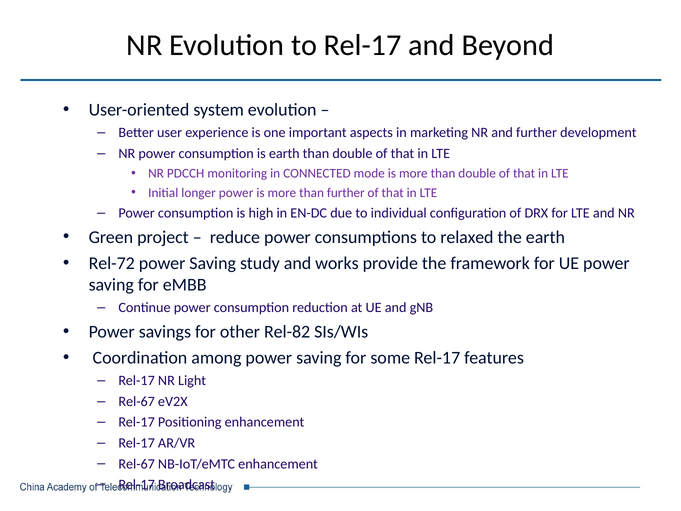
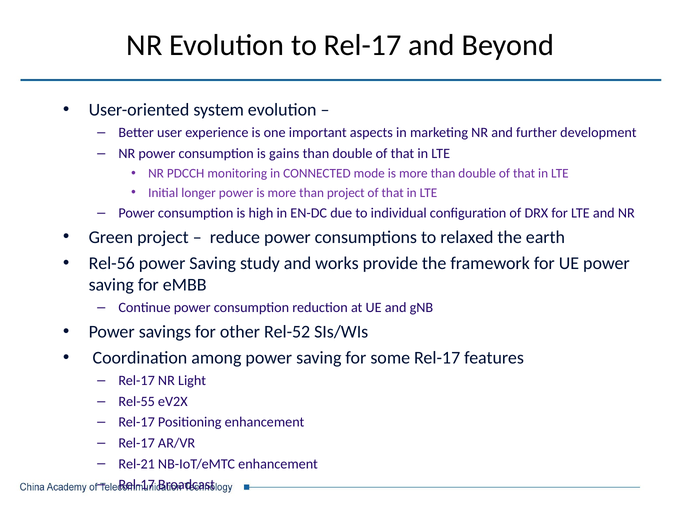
is earth: earth -> gains (284, 154)
than further: further -> project (346, 193)
Rel-72: Rel-72 -> Rel-56 (112, 263)
Rel-82: Rel-82 -> Rel-52 (287, 332)
Rel-67: Rel-67 -> Rel-55 (137, 401)
Rel-67: Rel-67 -> Rel-21 (137, 464)
